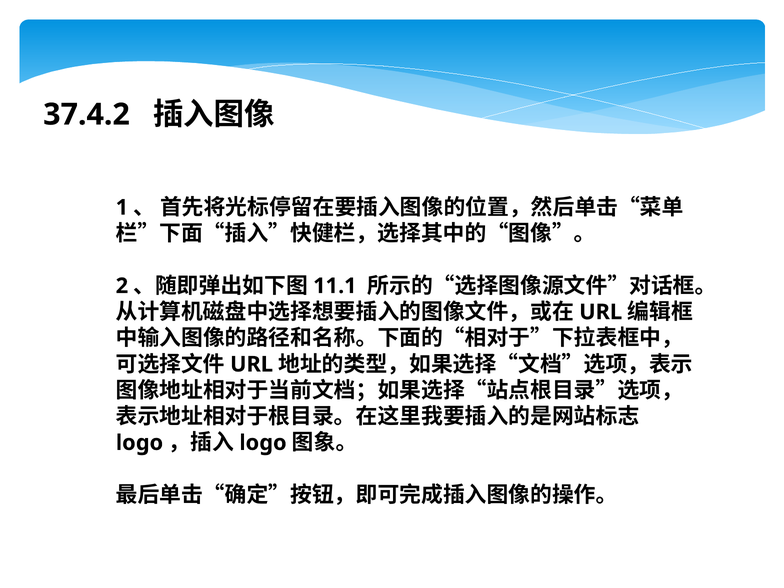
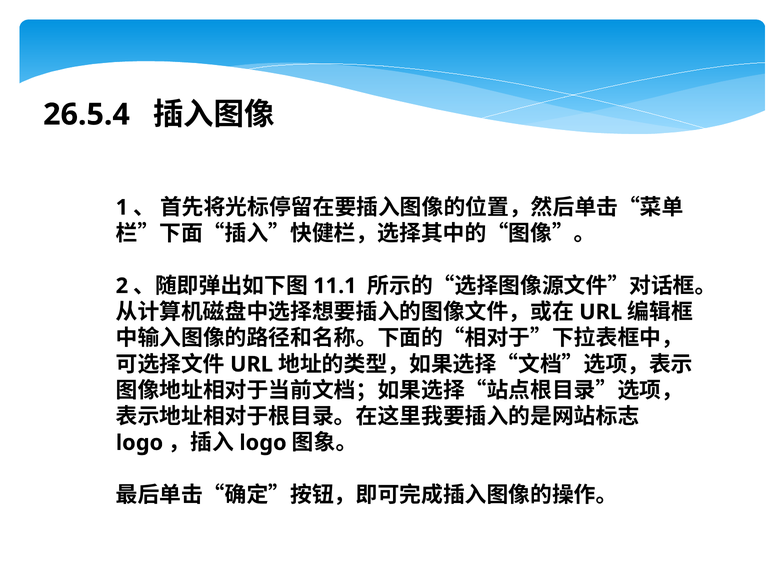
37.4.2: 37.4.2 -> 26.5.4 (87, 115)
